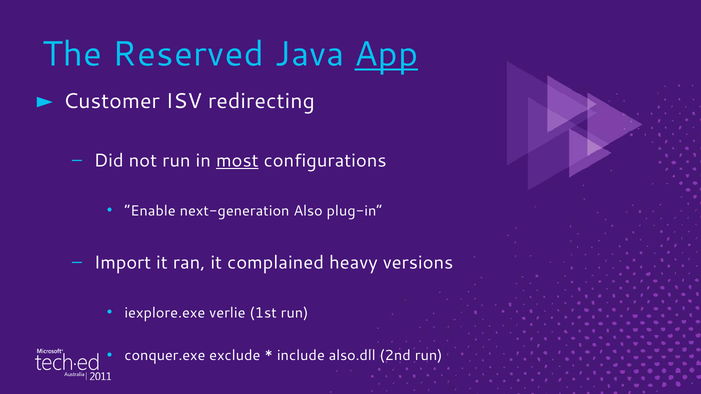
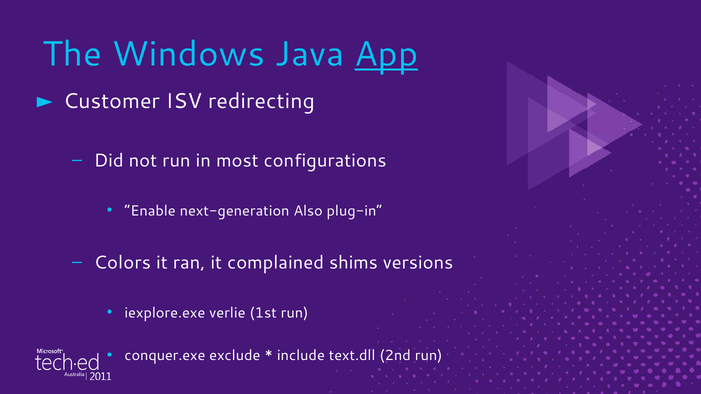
Reserved: Reserved -> Windows (188, 54)
most underline: present -> none (237, 161)
Import: Import -> Colors (122, 263)
heavy: heavy -> shims (353, 263)
also.dll: also.dll -> text.dll (352, 356)
